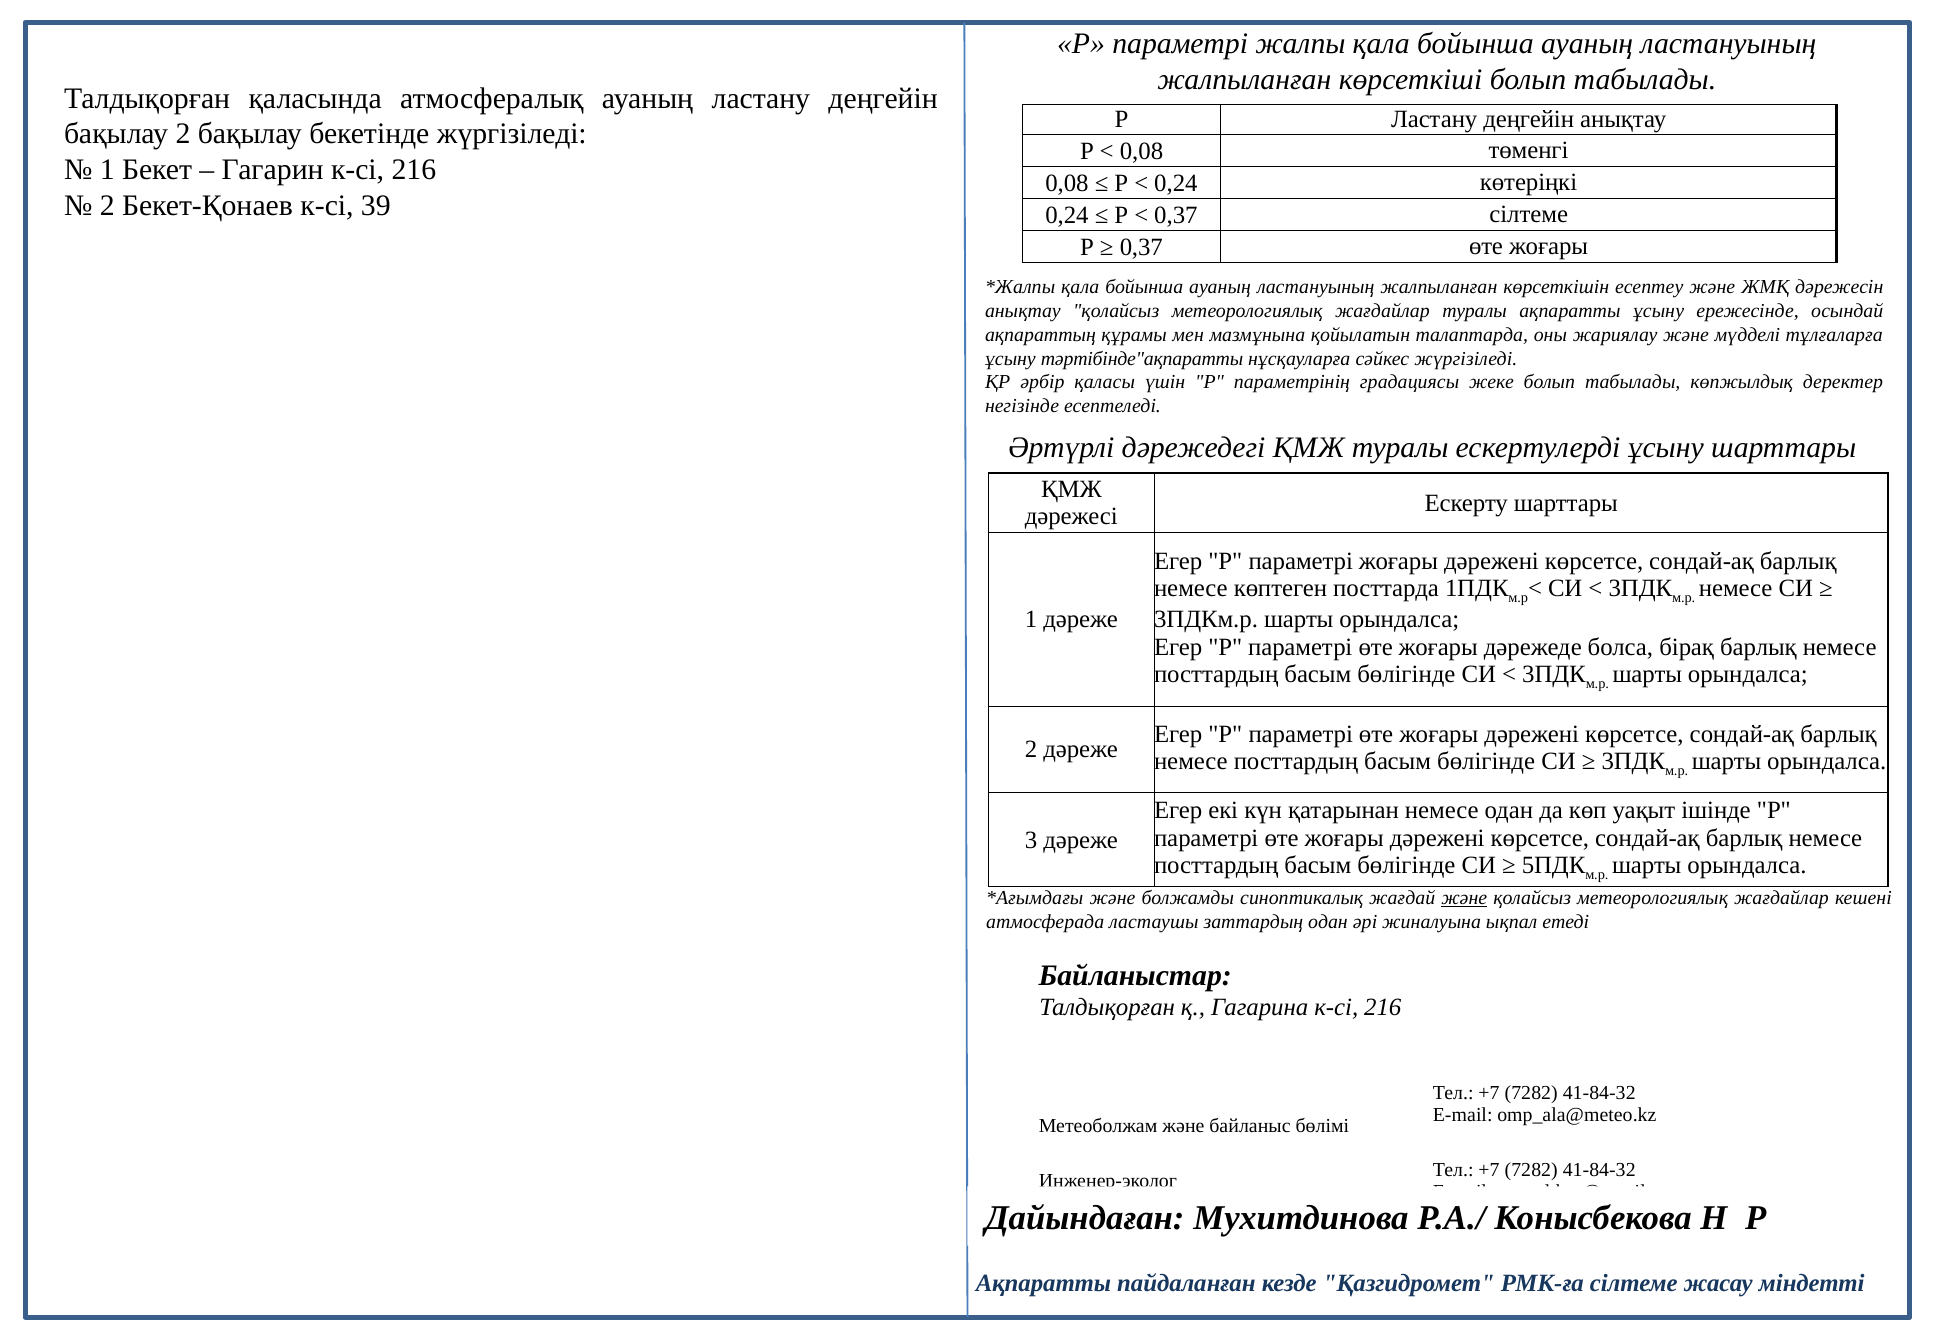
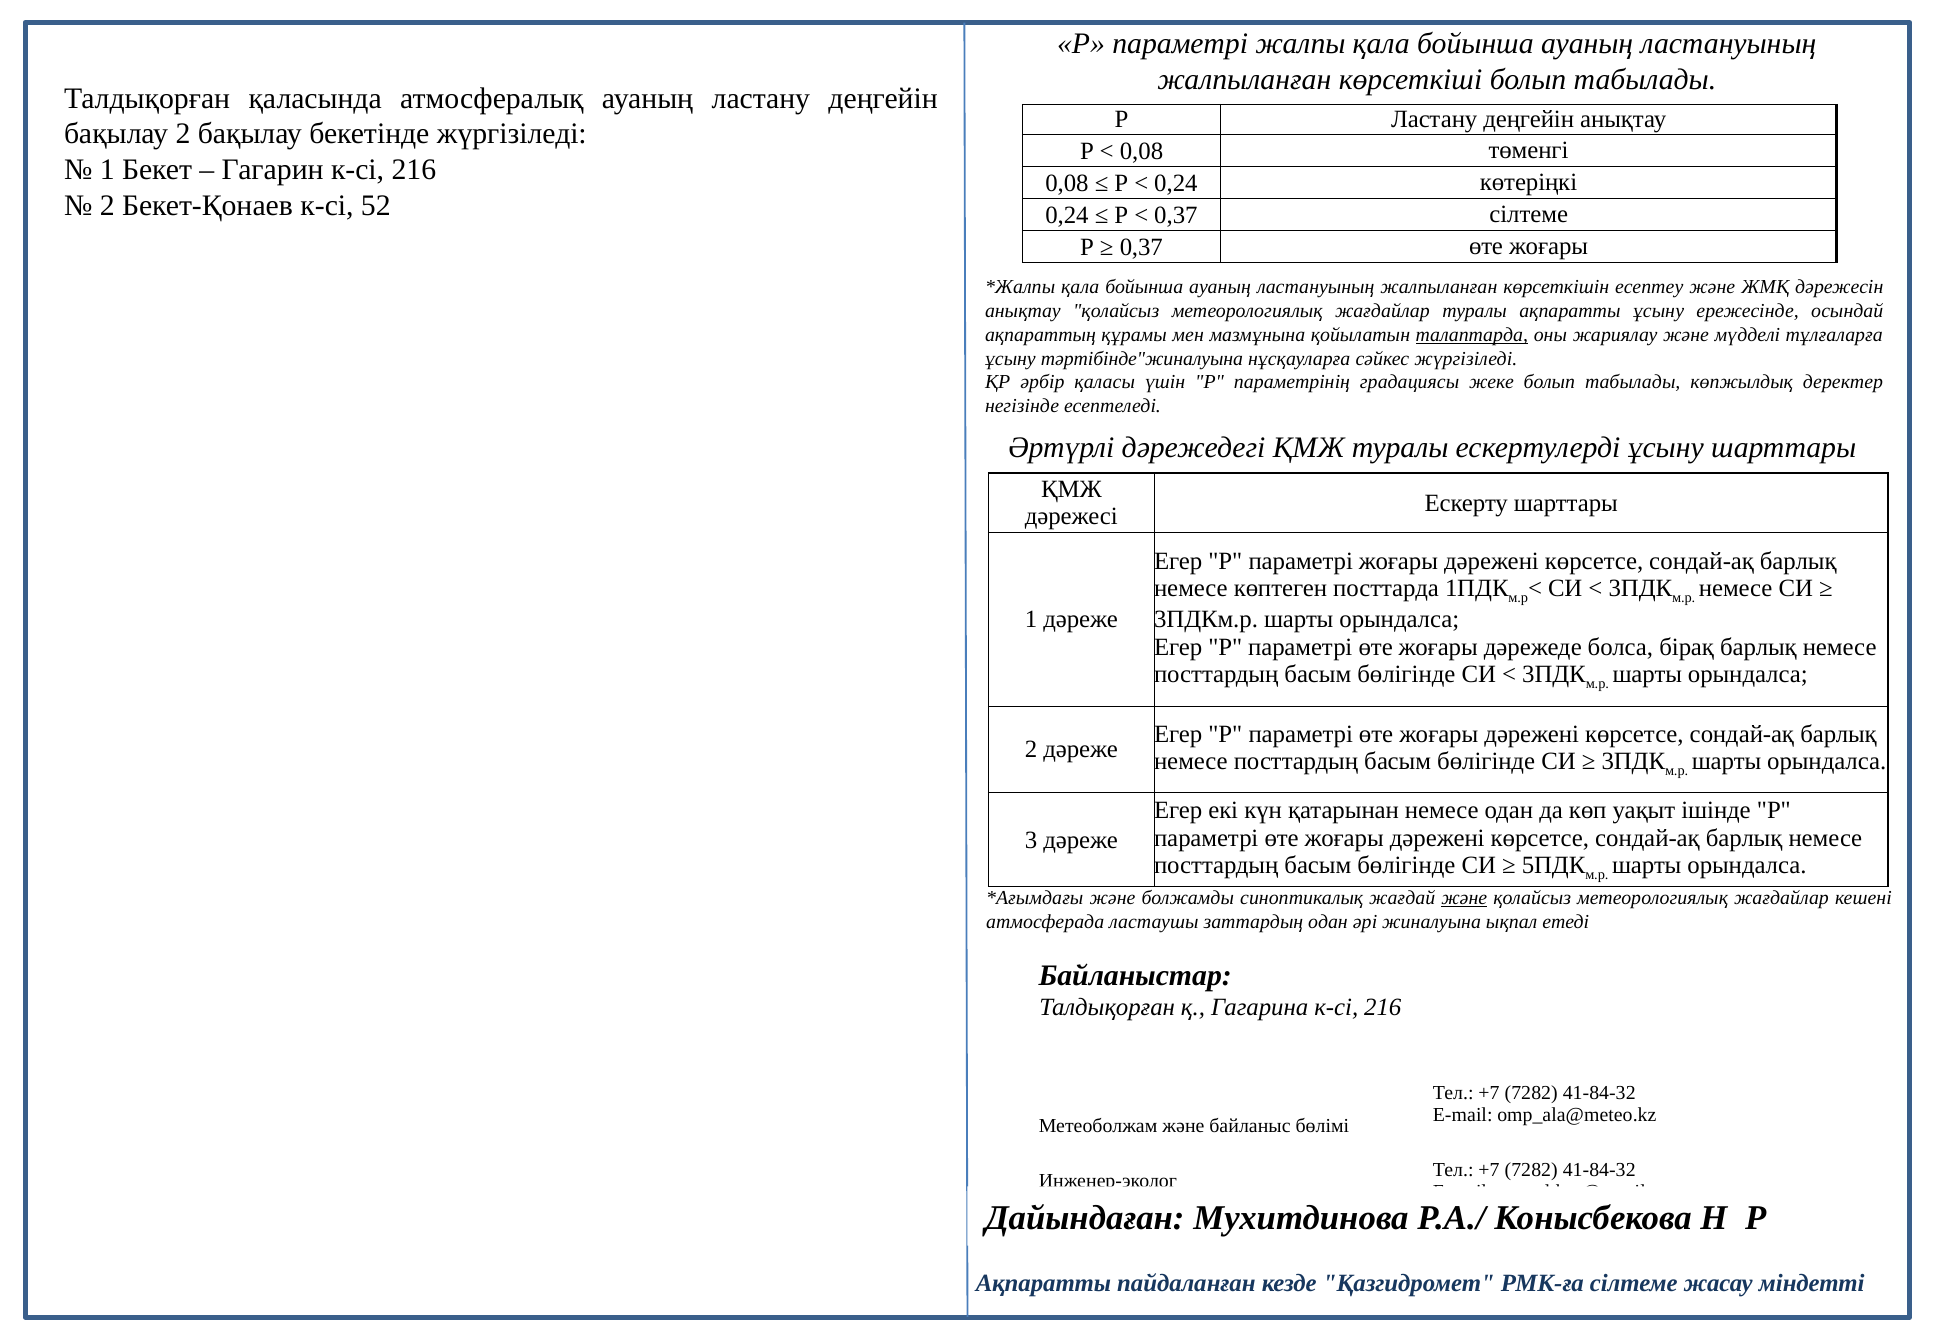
39: 39 -> 52 (376, 206)
талаптарда underline: none -> present (1472, 335)
тәртібінде"ақпаратты: тәртібінде"ақпаратты -> тәртібінде"жиналуына (1142, 358)
